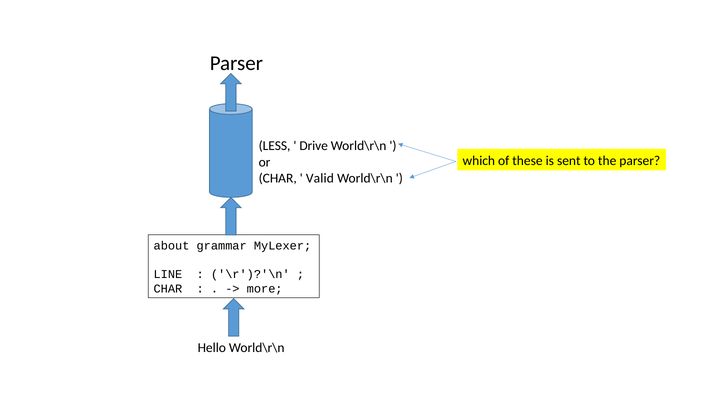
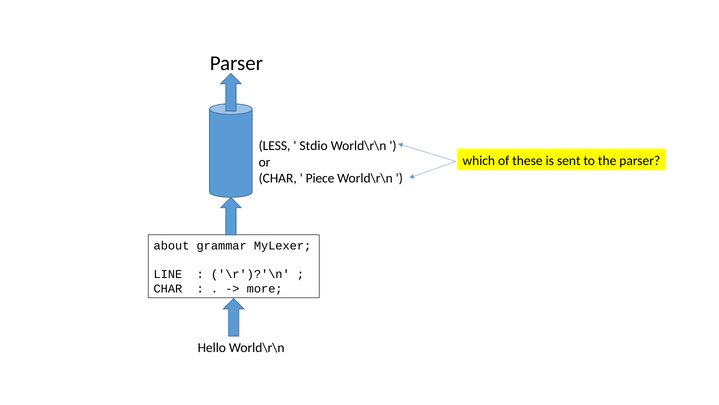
Drive: Drive -> Stdio (314, 146)
Valid: Valid -> Piece (320, 178)
